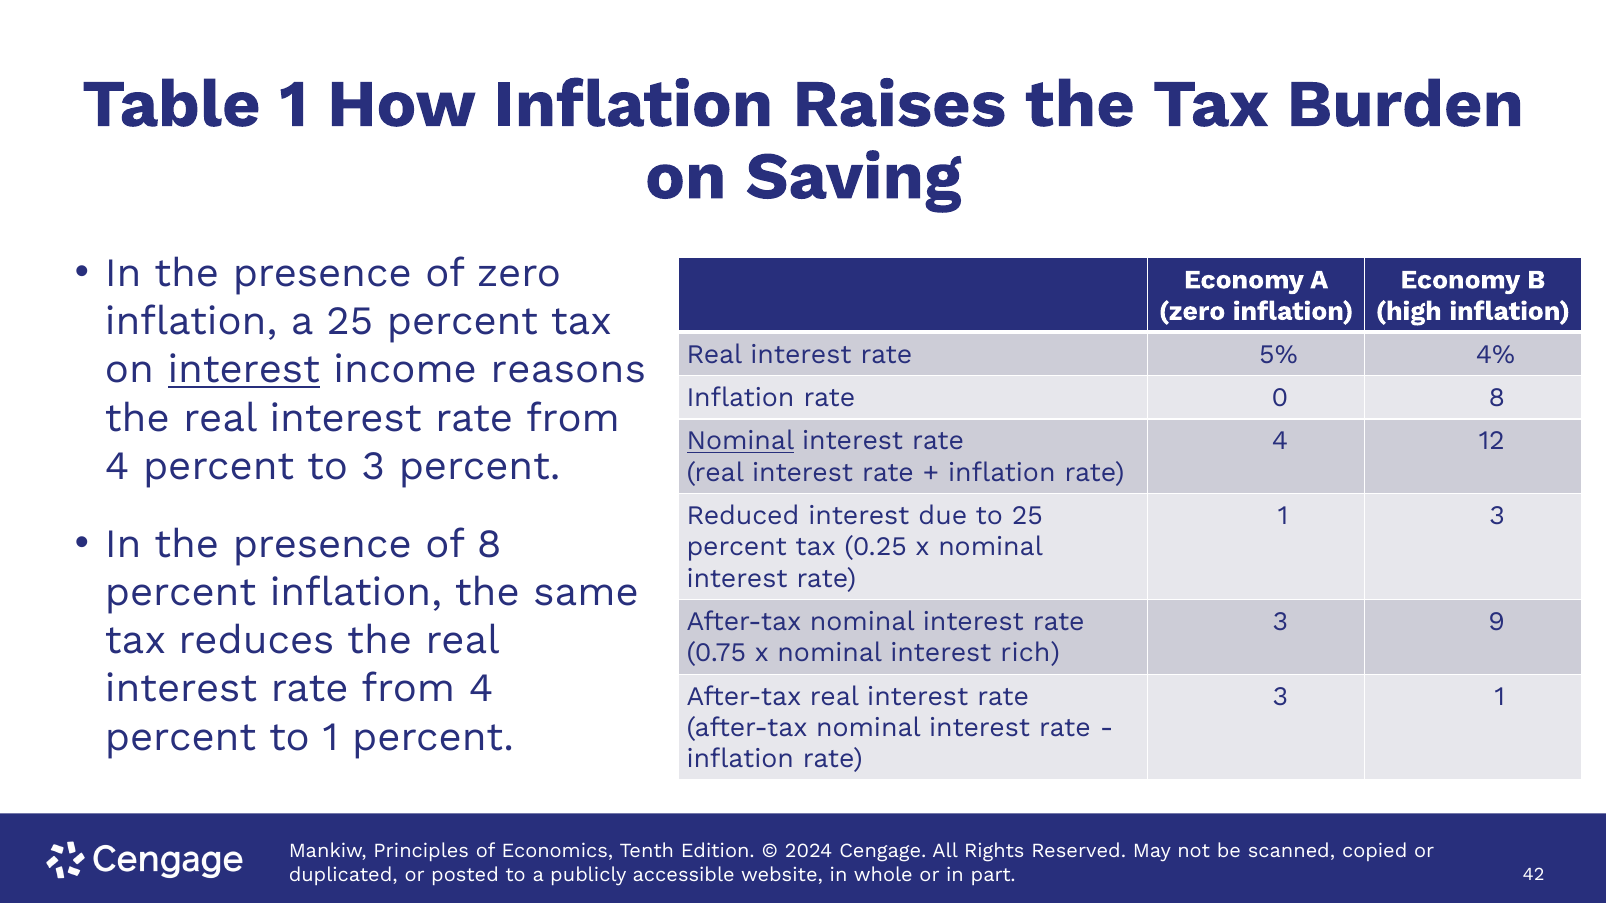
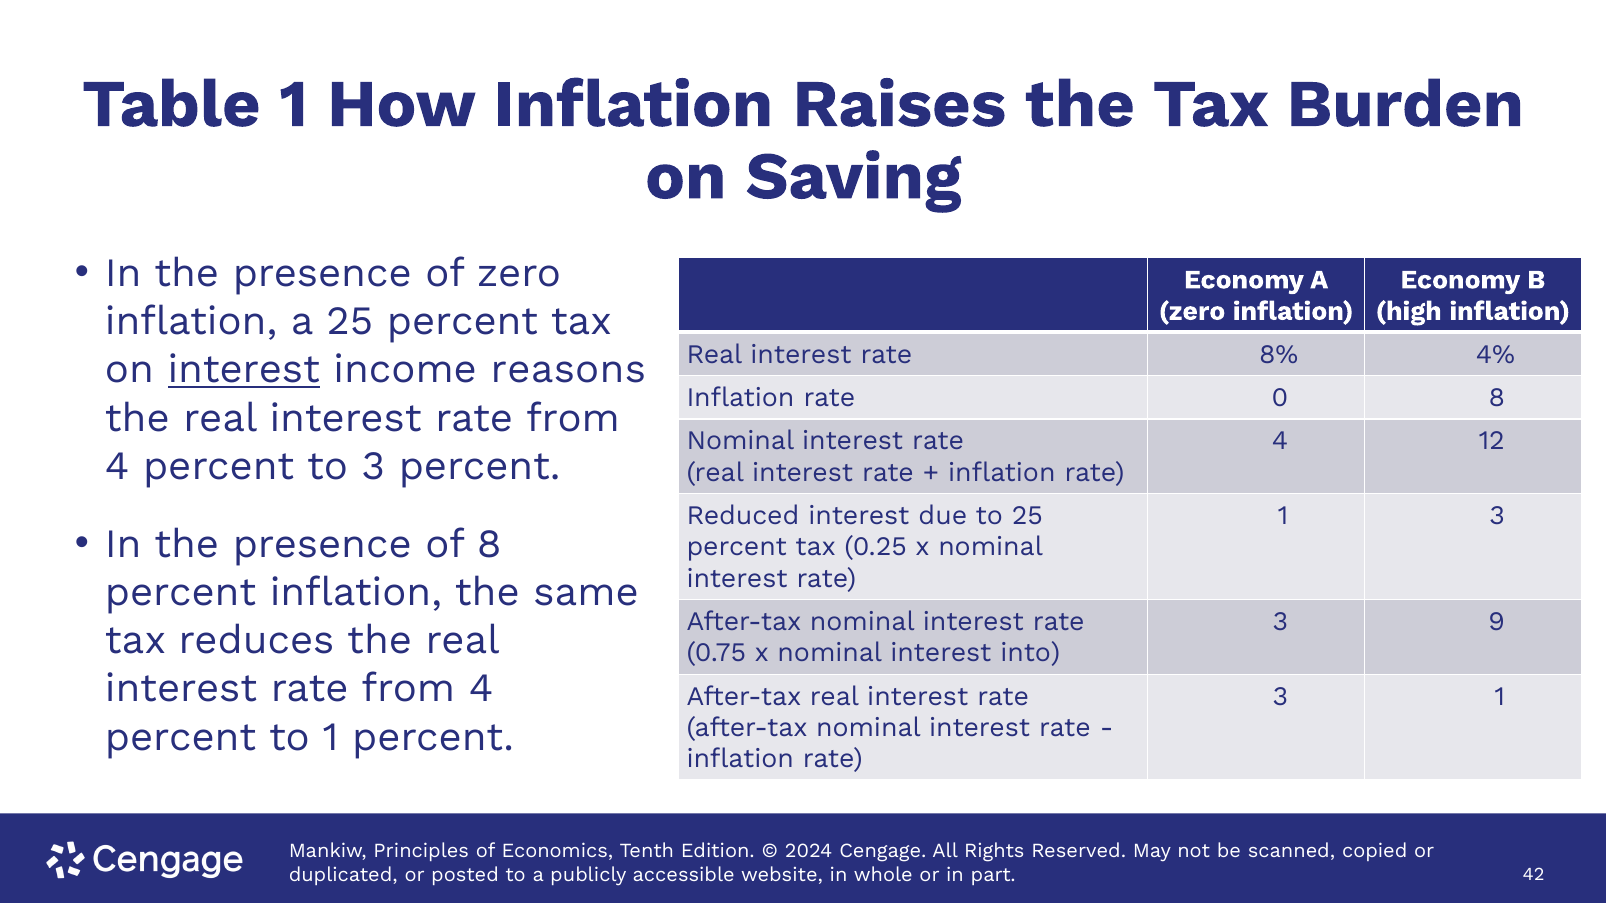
5%: 5% -> 8% (1279, 354)
Nominal underline: present -> none (740, 441)
rich: rich -> into (1030, 653)
